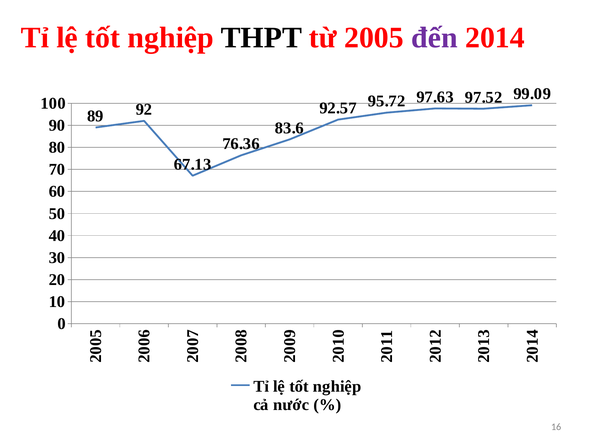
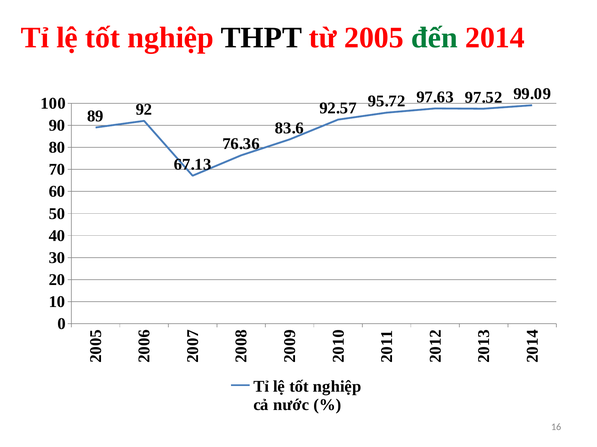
đến colour: purple -> green (434, 38)
